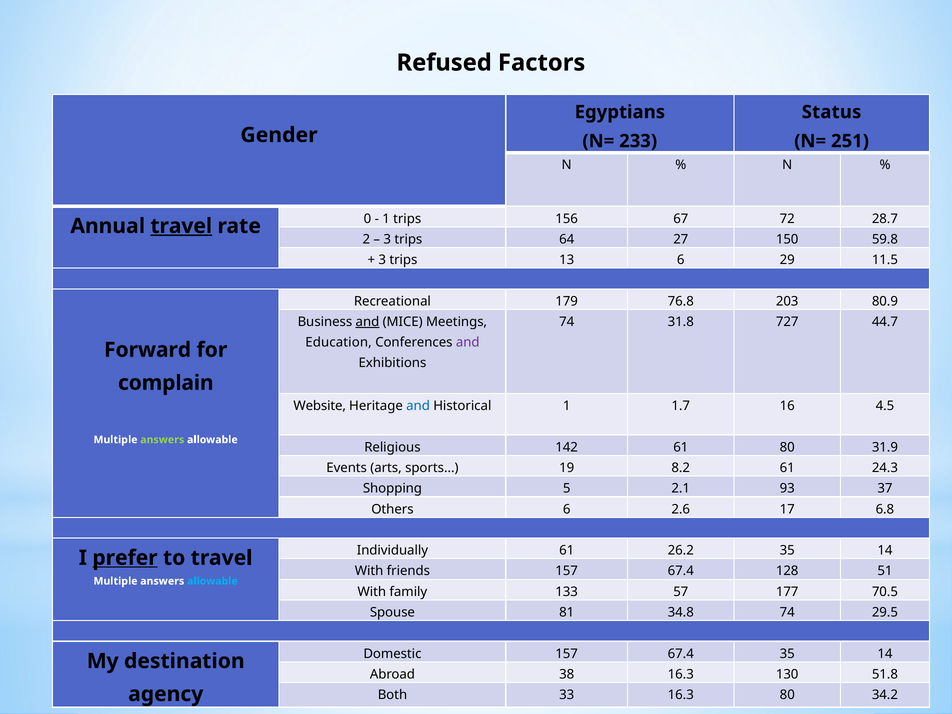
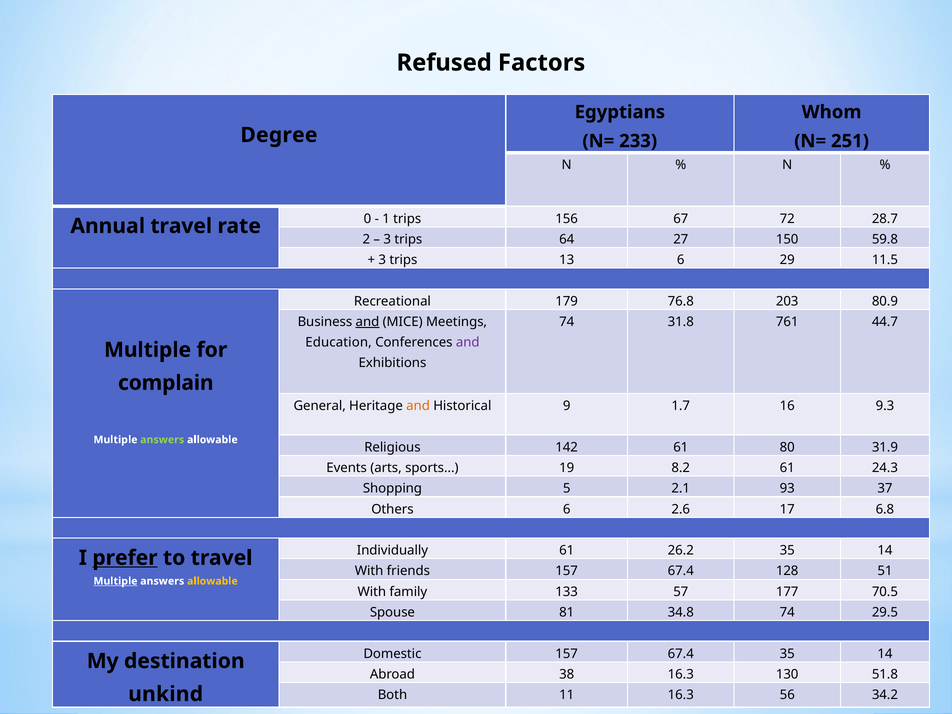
Status: Status -> Whom (832, 112)
Gender: Gender -> Degree (279, 135)
travel underline: present -> none (181, 226)
727: 727 -> 761 (787, 322)
Forward: Forward -> Multiple (148, 350)
Website: Website -> General (320, 406)
and colour: blue -> orange (418, 406)
Historical 1: 1 -> 9 (567, 406)
4.5: 4.5 -> 9.3 (885, 406)
Multiple underline: none -> present (115, 581)
allowable colour: light blue -> yellow (212, 581)
agency: agency -> unkind (166, 694)
33: 33 -> 11 (567, 695)
16.3 80: 80 -> 56 (787, 695)
